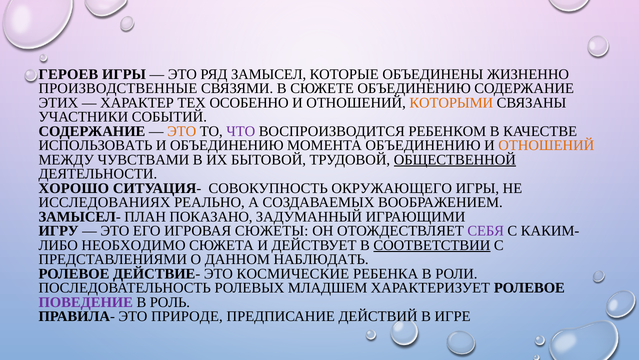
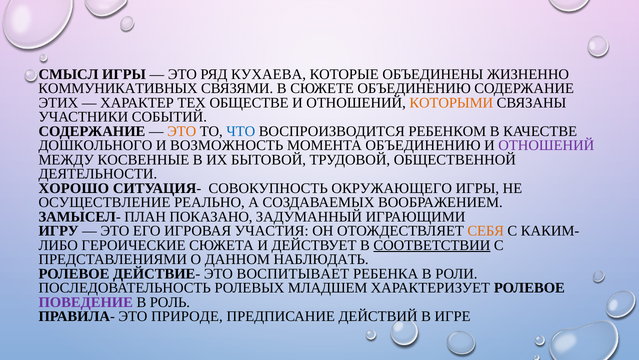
ГЕРОЕВ: ГЕРОЕВ -> СМЫСЛ (68, 74)
ЗАМЫСЕЛ: ЗАМЫСЕЛ -> КУХАЕВА (269, 74)
ПРОИЗВОДСТВЕННЫЕ: ПРОИЗВОДСТВЕННЫЕ -> КОММУНИКАТИВНЫХ (118, 88)
ОСОБЕННО: ОСОБЕННО -> ОБЩЕСТВЕ (249, 103)
ЧТО colour: purple -> blue (241, 131)
ИСПОЛЬЗОВАТЬ: ИСПОЛЬЗОВАТЬ -> ДОШКОЛЬНОГО (95, 145)
И ОБЪЕДИНЕНИЮ: ОБЪЕДИНЕНИЮ -> ВОЗМОЖНОСТЬ (227, 145)
ОТНОШЕНИЙ colour: orange -> purple (546, 145)
ЧУВСТВАМИ: ЧУВСТВАМИ -> КОСВЕННЫЕ (143, 159)
ОБЩЕСТВЕННОЙ underline: present -> none (455, 159)
ИССЛЕДОВАНИЯХ: ИССЛЕДОВАНИЯХ -> ОСУЩЕСТВЛЕНИЕ (104, 202)
СЮЖЕТЫ: СЮЖЕТЫ -> УЧАСТИЯ (272, 231)
СЕБЯ colour: purple -> orange (486, 231)
НЕОБХОДИМО: НЕОБХОДИМО -> ГЕРОИЧЕСКИЕ (134, 245)
КОСМИЧЕСКИЕ: КОСМИЧЕСКИЕ -> ВОСПИТЫВАЕТ (293, 273)
